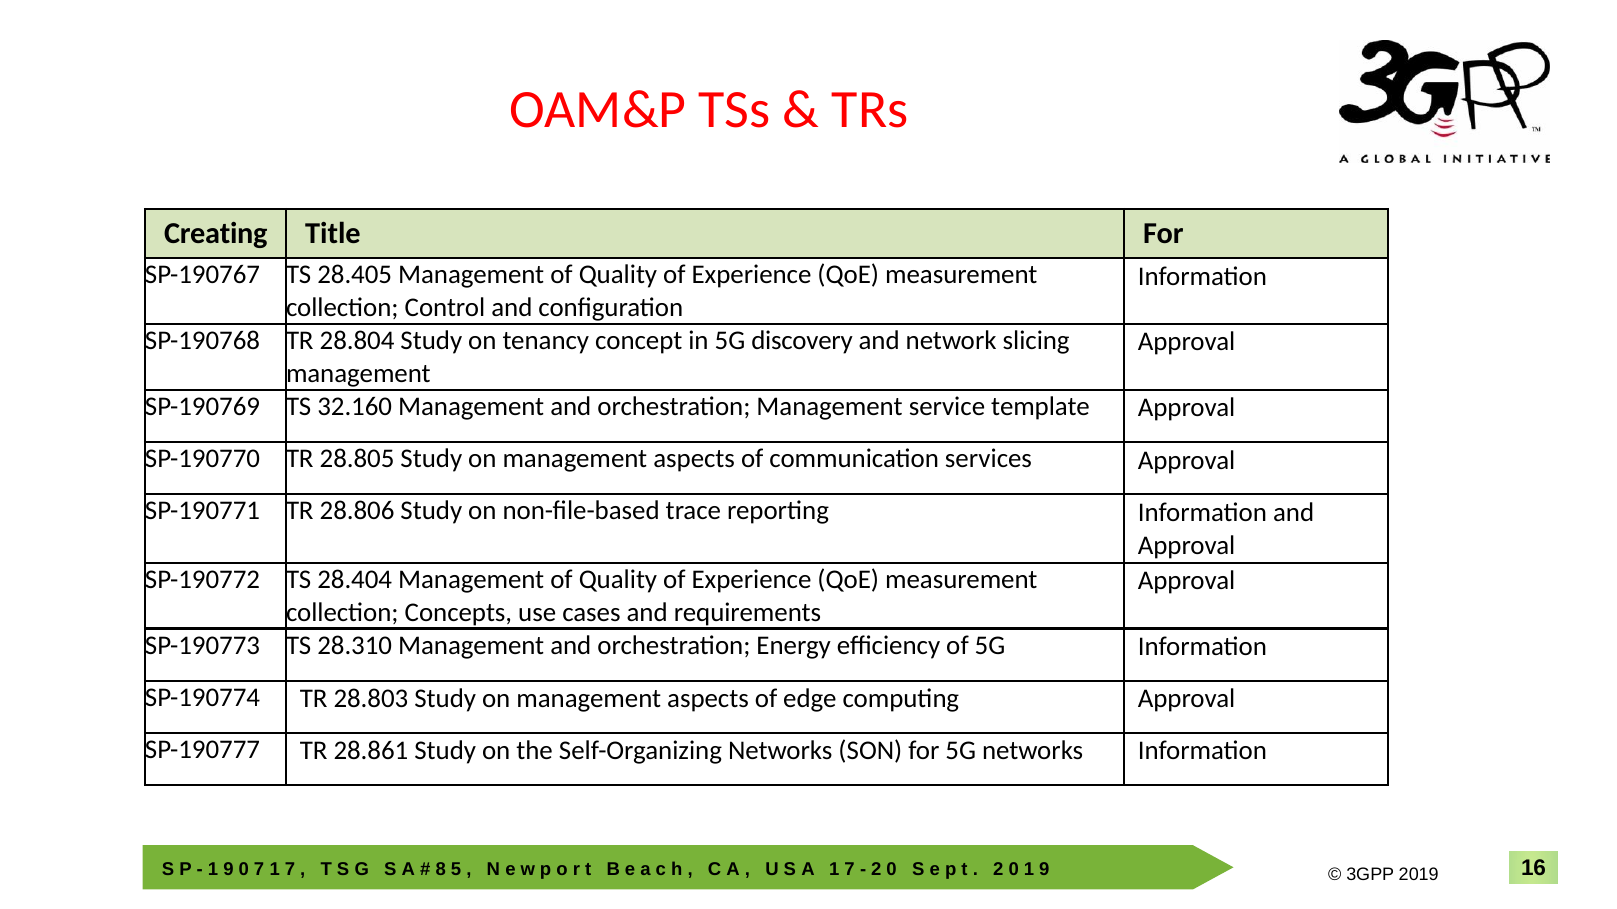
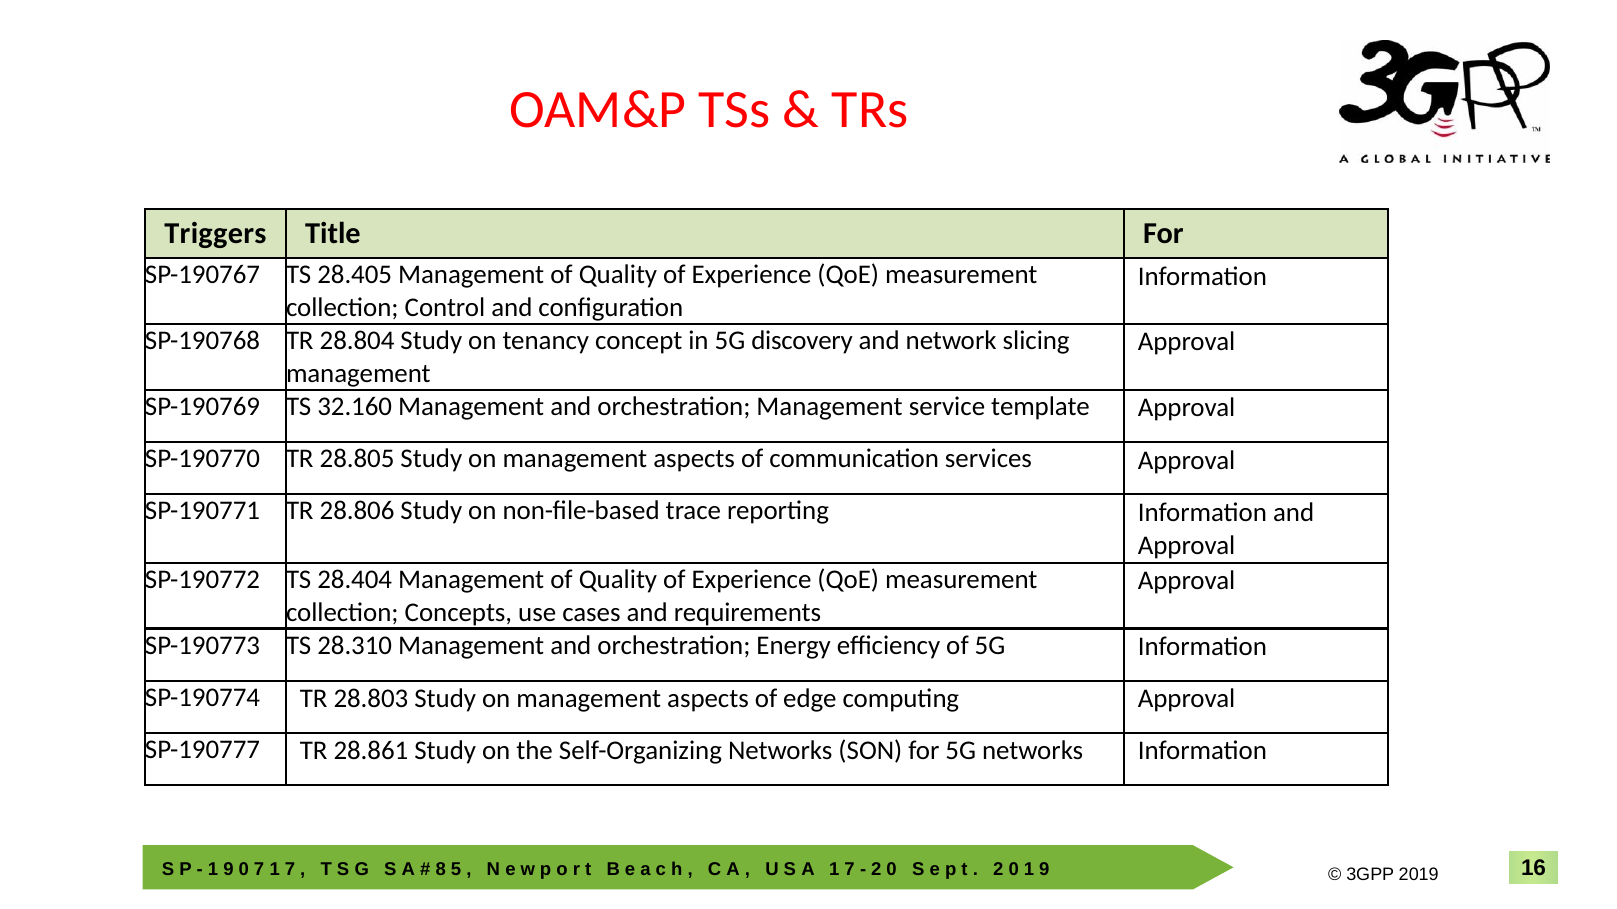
Creating: Creating -> Triggers (215, 234)
